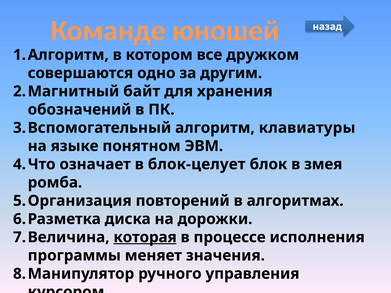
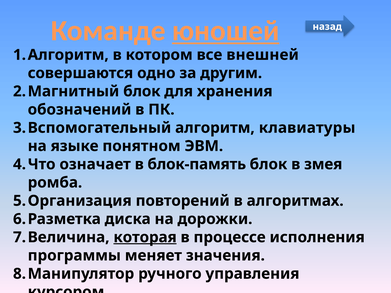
юношей underline: none -> present (226, 31)
дружком: дружком -> внешней (263, 55)
байт: байт -> блок (142, 91)
блок-целует: блок-целует -> блок-память (197, 164)
